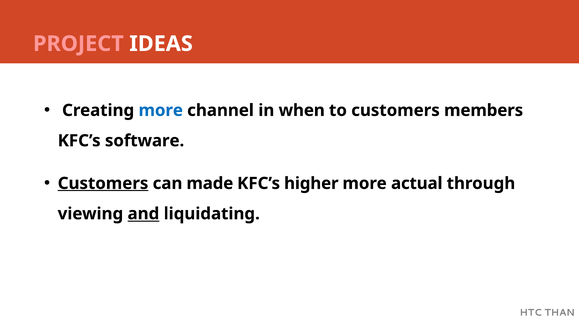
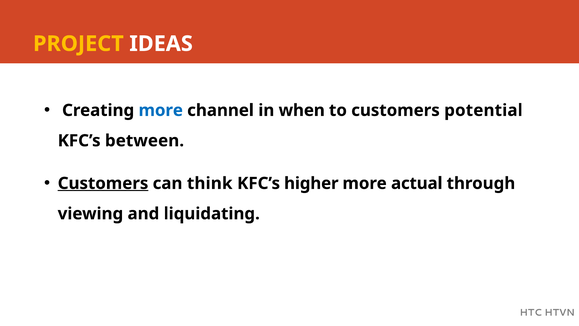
PROJECT colour: pink -> yellow (78, 44)
members: members -> potential (483, 110)
software: software -> between (145, 141)
made: made -> think (210, 183)
and underline: present -> none (143, 214)
THAN: THAN -> HTVN (560, 312)
